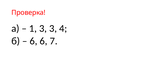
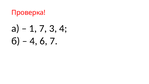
1 3: 3 -> 7 (43, 28)
6: 6 -> 4 (33, 41)
